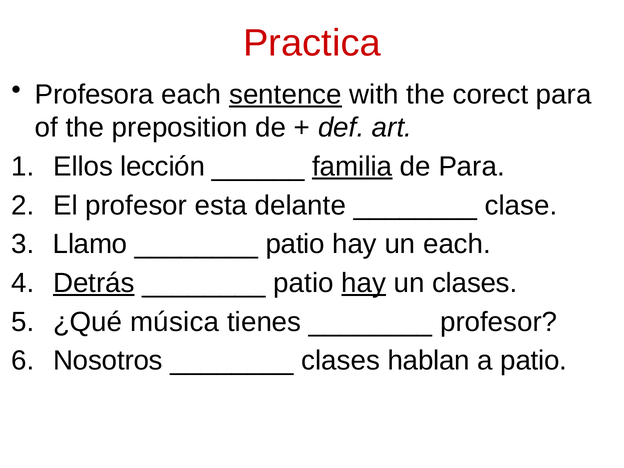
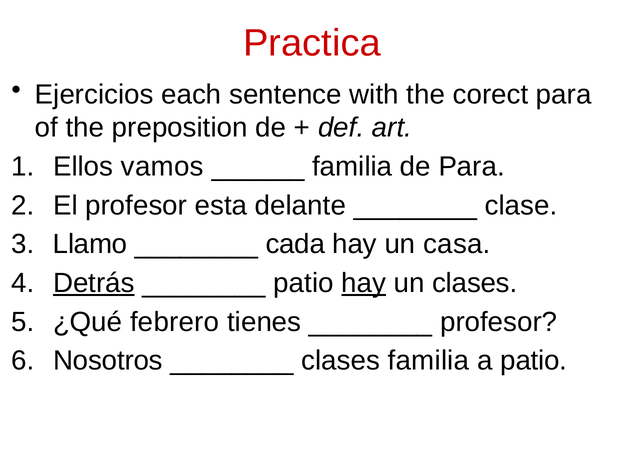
Profesora: Profesora -> Ejercicios (94, 94)
sentence underline: present -> none (285, 94)
lección: lección -> vamos (162, 167)
familia underline: present -> none (352, 167)
patio: patio -> cada (295, 244)
un each: each -> casa (457, 244)
música: música -> febrero (175, 322)
clases hablan: hablan -> familia (429, 361)
